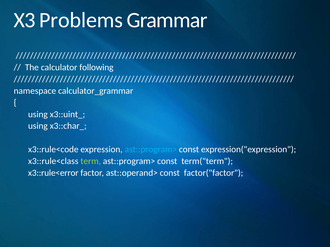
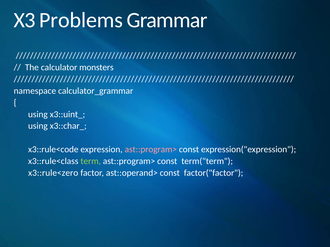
following: following -> monsters (96, 68)
ast::program> colour: light blue -> pink (151, 150)
x3::rule<error: x3::rule<error -> x3::rule<zero (53, 173)
